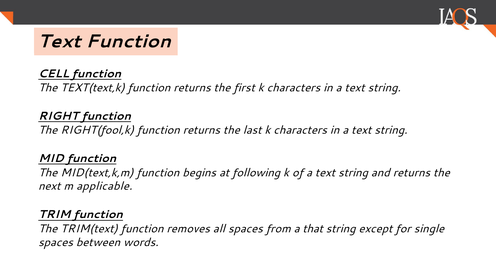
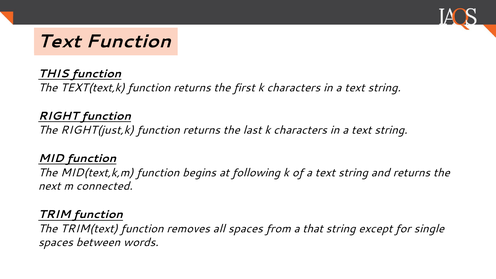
CELL: CELL -> THIS (53, 74)
RIGHT(fool,k: RIGHT(fool,k -> RIGHT(just,k (97, 130)
applicable: applicable -> connected (104, 186)
